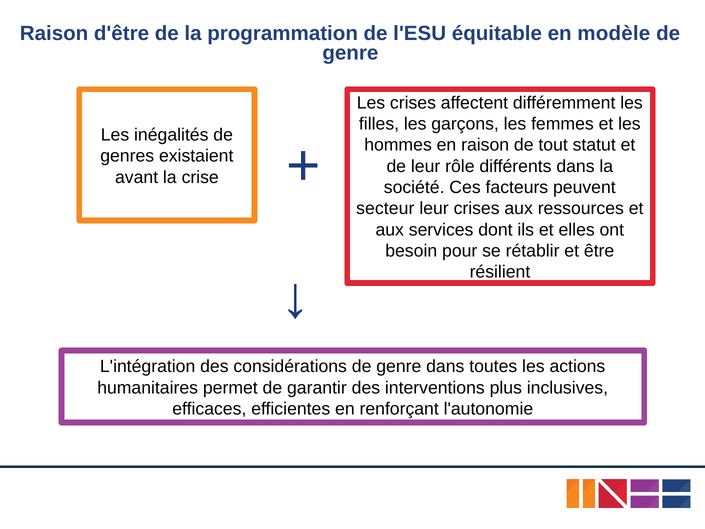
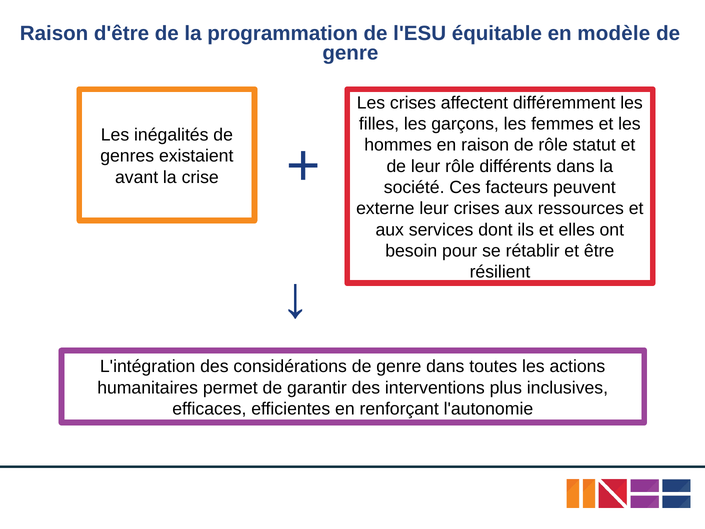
de tout: tout -> rôle (553, 145)
secteur: secteur -> externe (385, 208)
